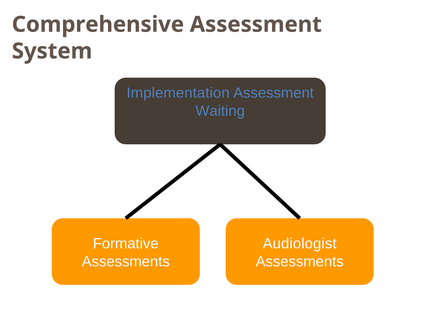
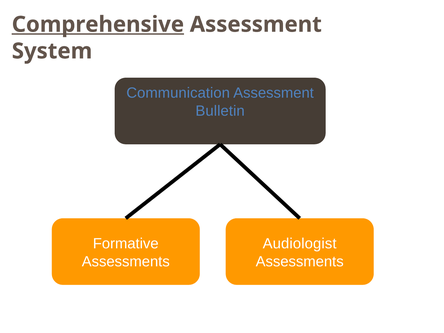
Comprehensive underline: none -> present (98, 24)
Implementation: Implementation -> Communication (178, 93)
Waiting: Waiting -> Bulletin (220, 111)
